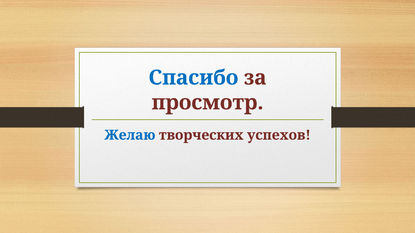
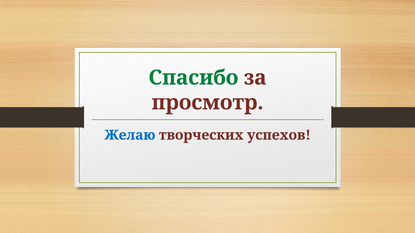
Спасибо colour: blue -> green (193, 78)
